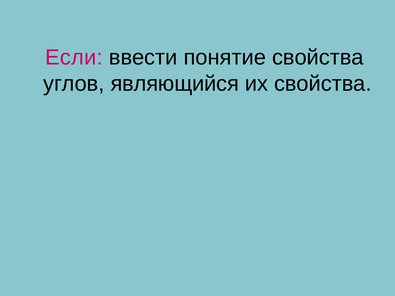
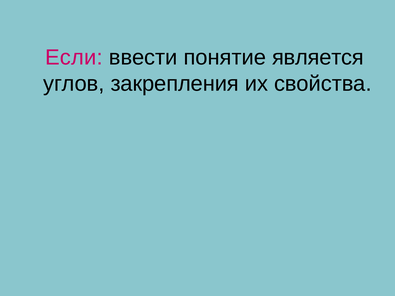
понятие свойства: свойства -> является (318, 57)
являющийся: являющийся -> закрепления (175, 84)
